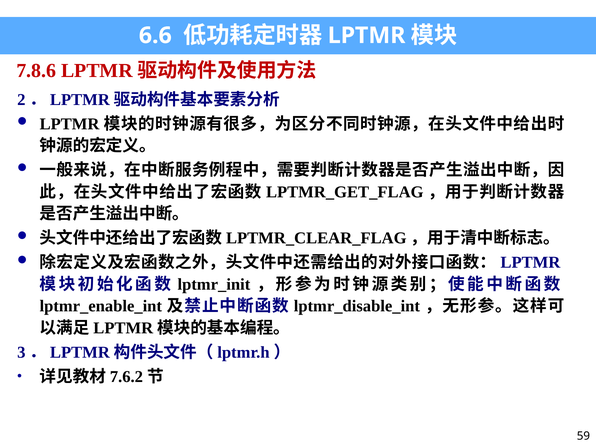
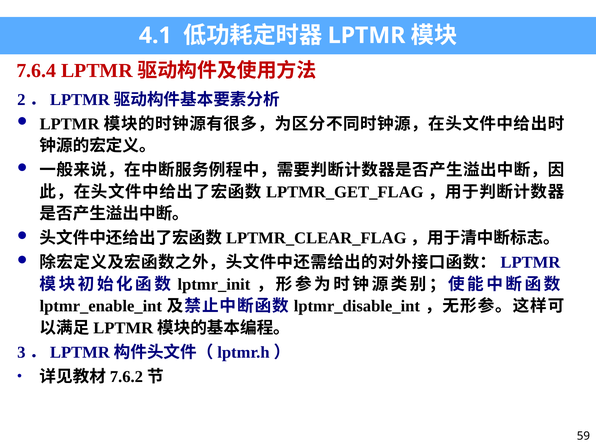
6.6: 6.6 -> 4.1 (155, 35)
7.8.6: 7.8.6 -> 7.6.4 (36, 71)
